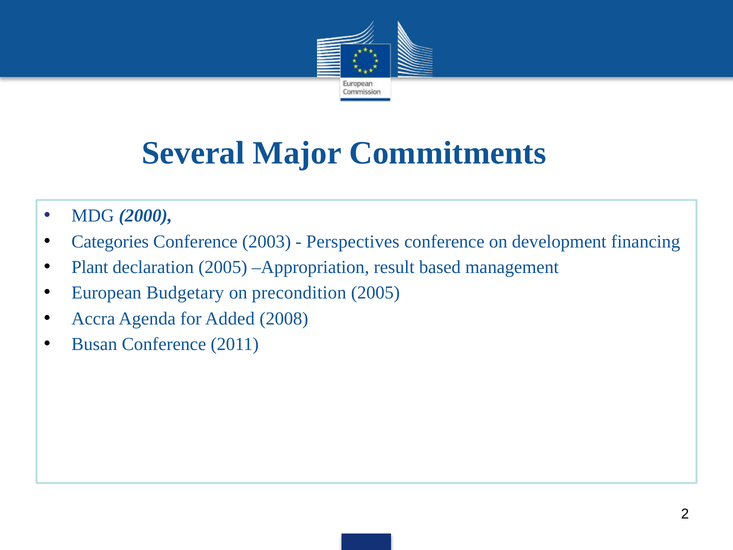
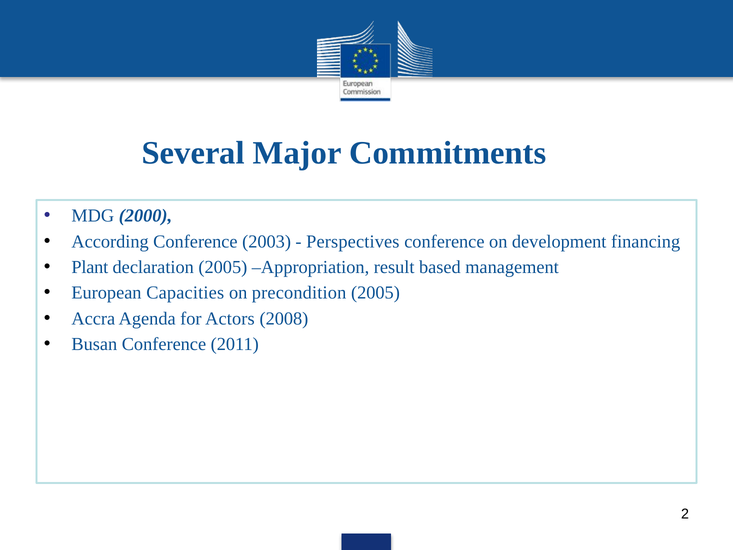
Categories: Categories -> According (110, 241)
Budgetary: Budgetary -> Capacities (185, 293)
Added: Added -> Actors (230, 318)
